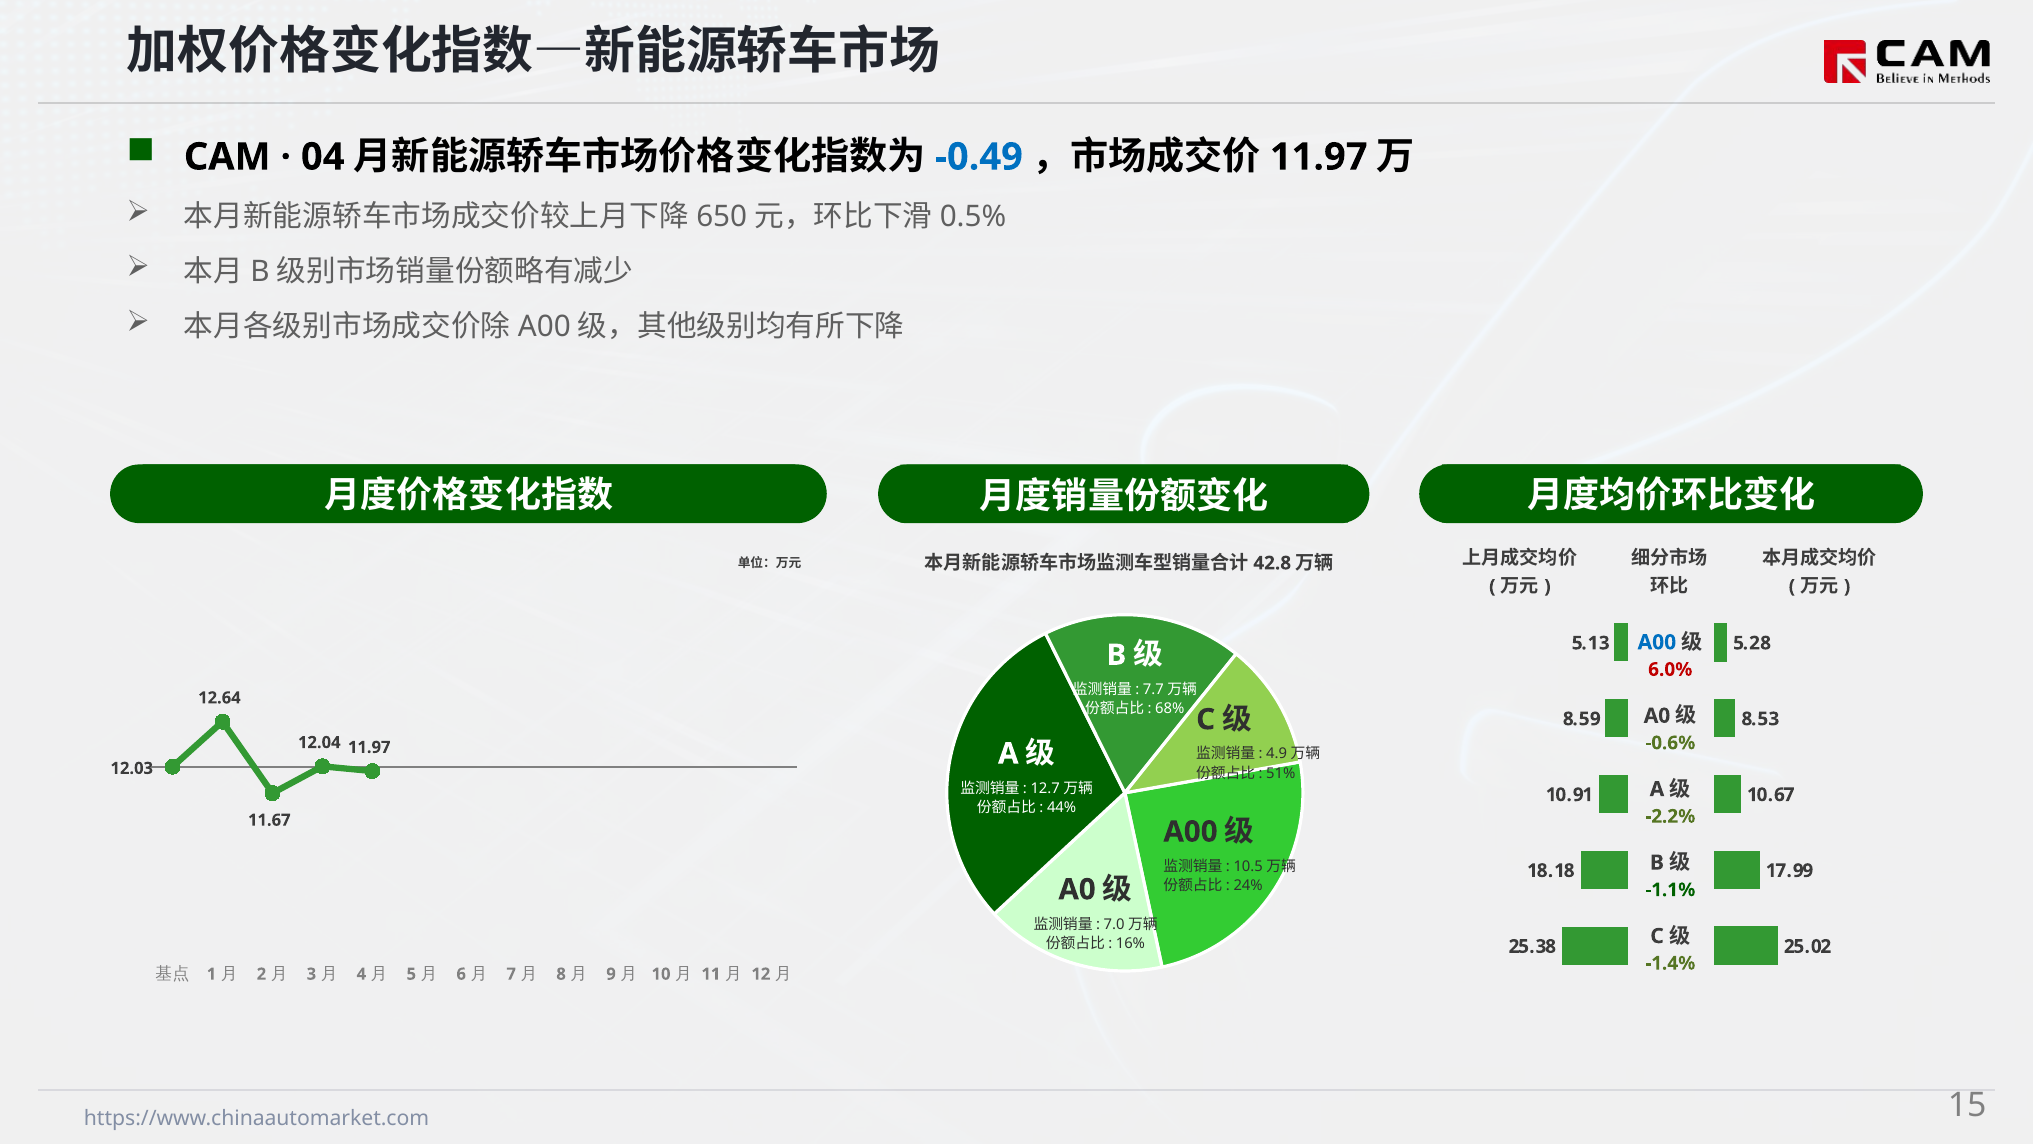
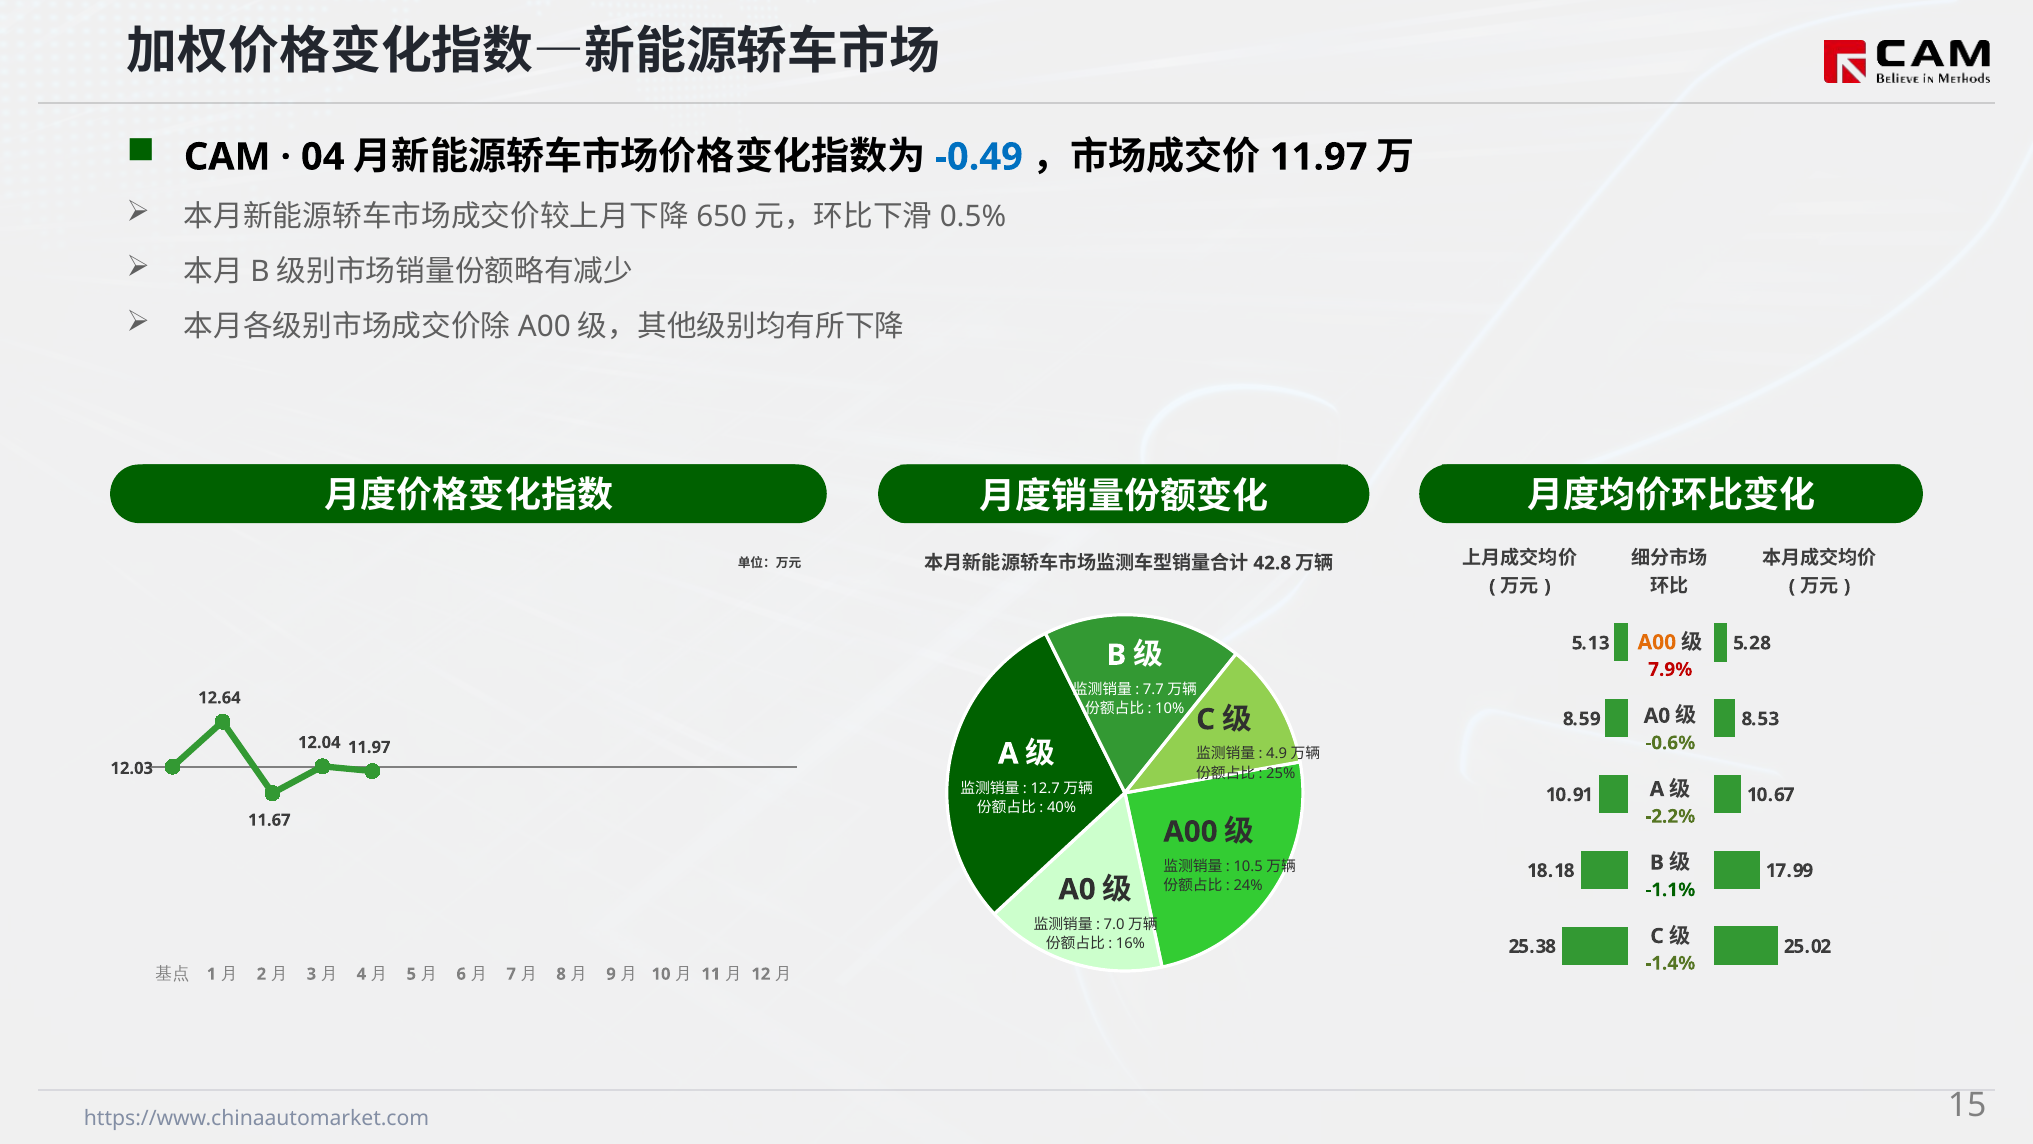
A00 colour: blue -> orange (1657, 642)
6.0%: 6.0% -> 7.9% (1670, 669)
68%: 68% -> 10% (1170, 708)
51%: 51% -> 25% (1281, 773)
44%: 44% -> 40% (1062, 807)
